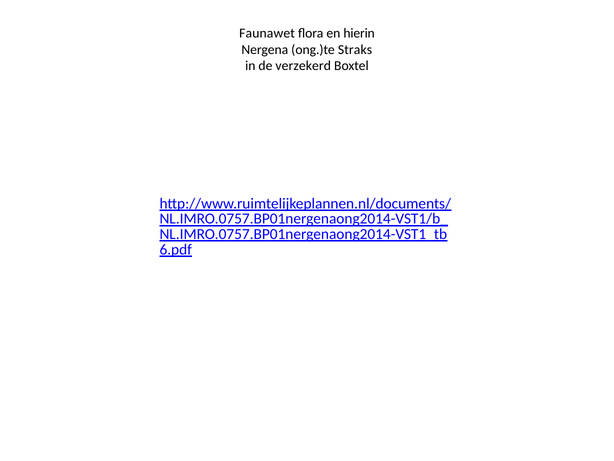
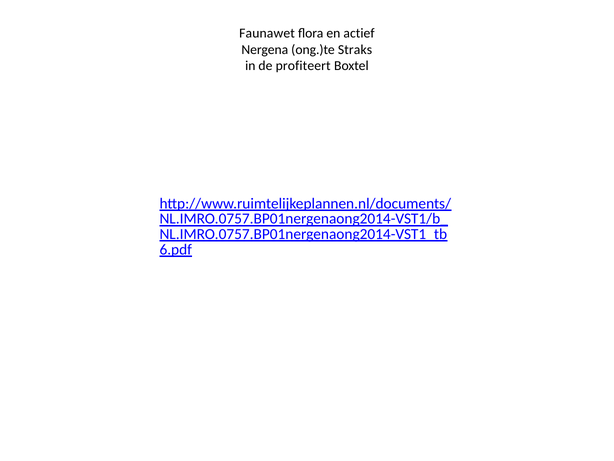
hierin: hierin -> actief (359, 33)
verzekerd: verzekerd -> profiteert (303, 66)
